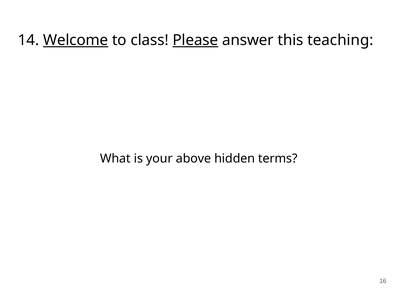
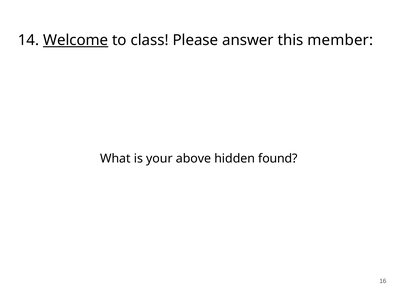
Please underline: present -> none (195, 40)
teaching: teaching -> member (340, 40)
terms: terms -> found (278, 159)
